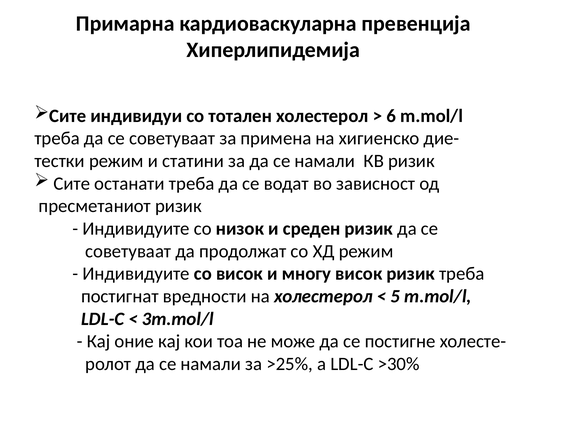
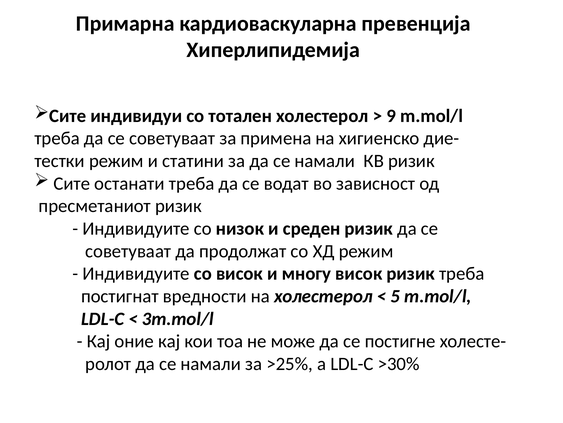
6: 6 -> 9 (391, 116)
